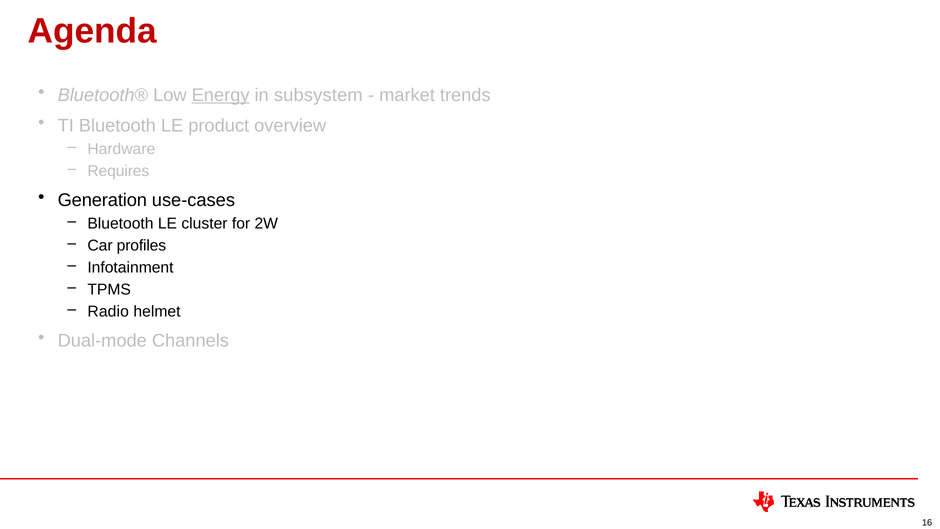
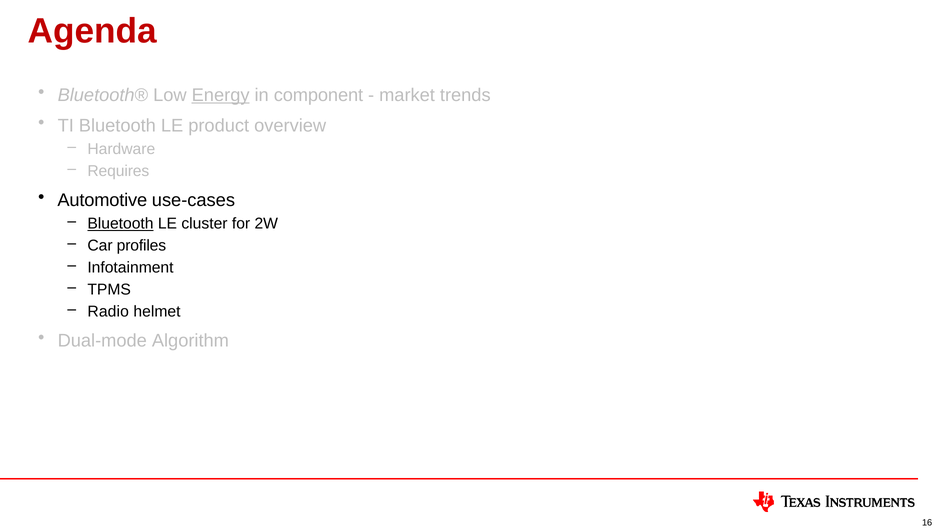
subsystem: subsystem -> component (318, 95)
Generation: Generation -> Automotive (102, 200)
Bluetooth underline: none -> present (120, 224)
Channels: Channels -> Algorithm (190, 341)
